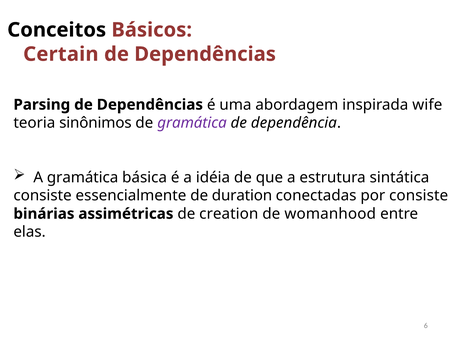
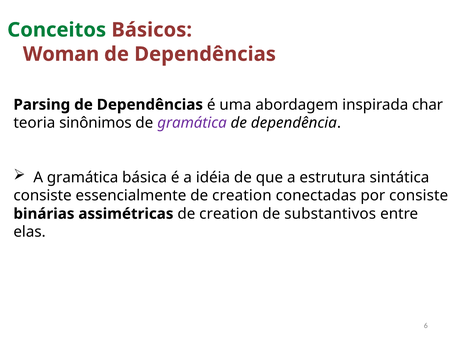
Conceitos colour: black -> green (57, 30)
Certain: Certain -> Woman (61, 54)
wife: wife -> char (427, 105)
essencialmente de duration: duration -> creation (242, 196)
womanhood: womanhood -> substantivos (330, 214)
